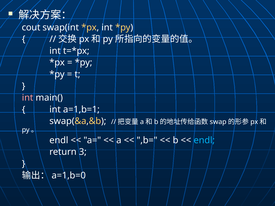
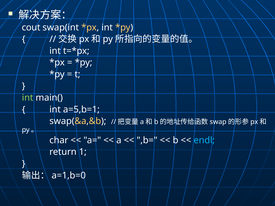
int colour: pink -> light green (28, 98)
a=1,b=1: a=1,b=1 -> a=5,b=1 (81, 110)
endl: endl -> char (59, 140)
3: 3 -> 1 (83, 152)
